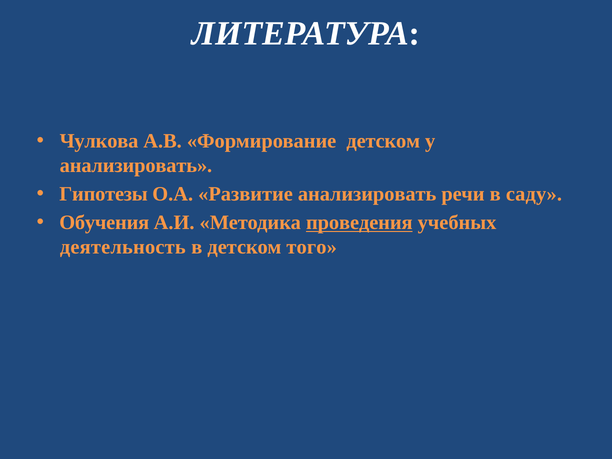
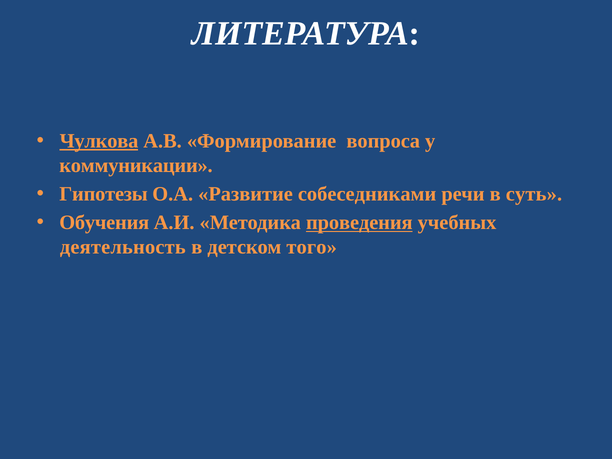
Чулкова underline: none -> present (99, 141)
Формирование детском: детском -> вопроса (383, 141)
анализировать: анализировать -> коммуникации (136, 166)
Развитие анализировать: анализировать -> собеседниками (367, 194)
саду: саду -> суть (534, 194)
